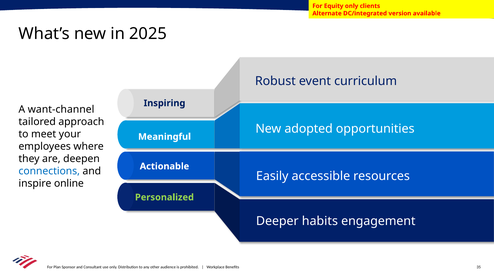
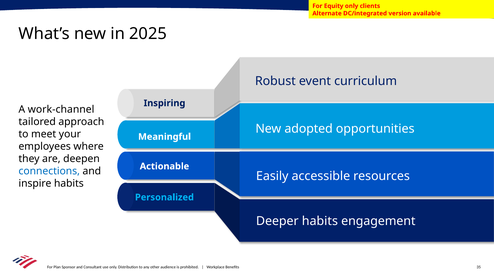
want-channel: want-channel -> work-channel (61, 109)
inspire online: online -> habits (69, 183)
Personalized colour: light green -> light blue (164, 197)
